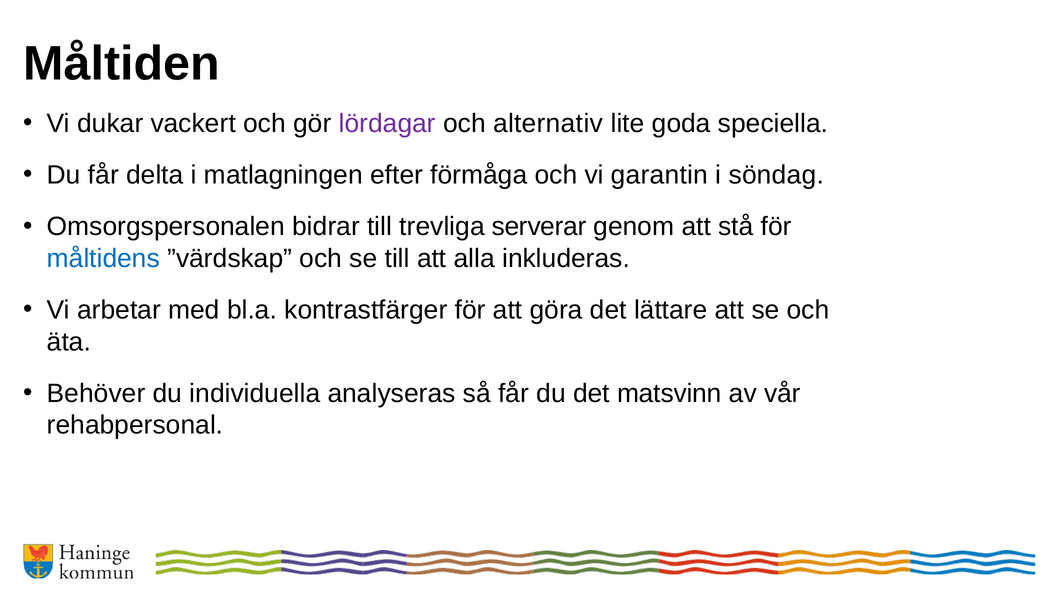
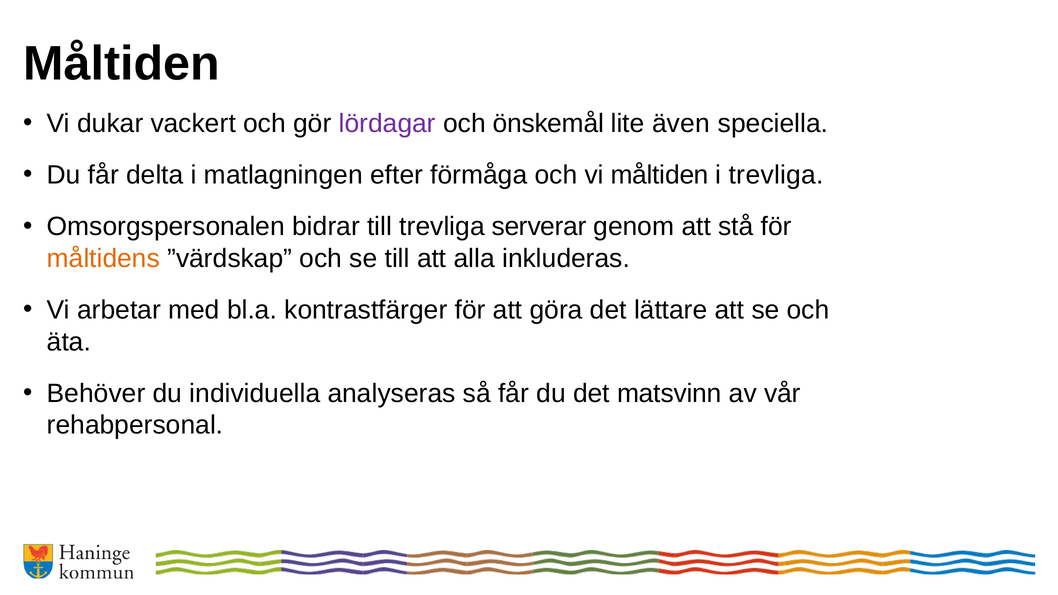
alternativ: alternativ -> önskemål (548, 124)
goda: goda -> även (681, 124)
vi garantin: garantin -> måltiden (660, 175)
i söndag: söndag -> trevliga (776, 175)
måltidens colour: blue -> orange (103, 259)
